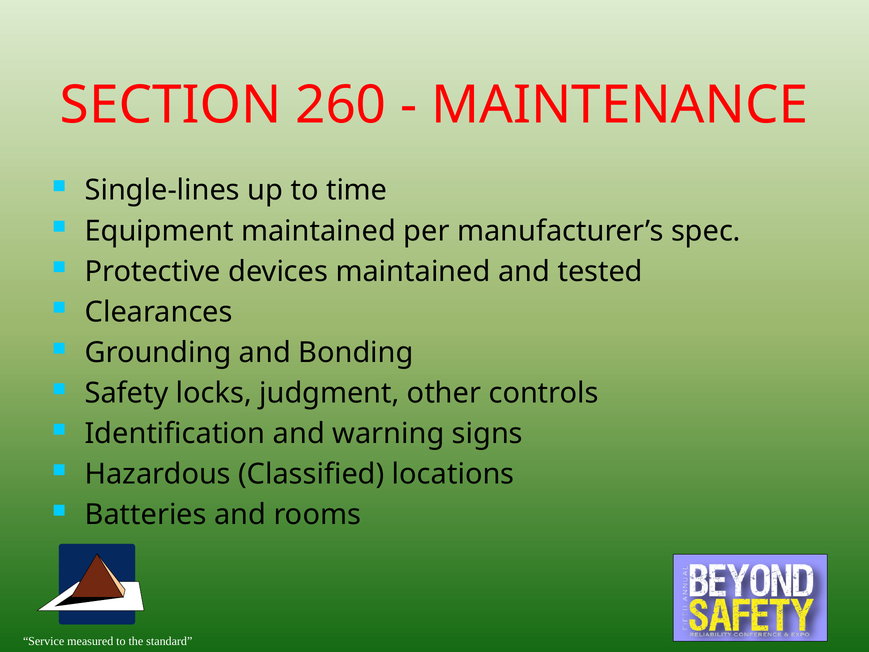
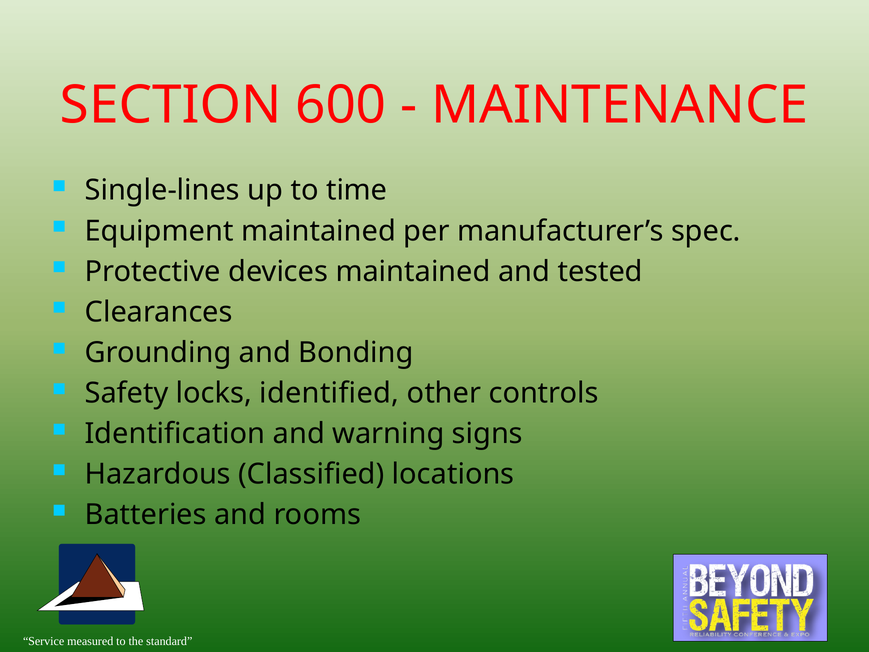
260: 260 -> 600 (341, 105)
judgment: judgment -> identified (329, 393)
